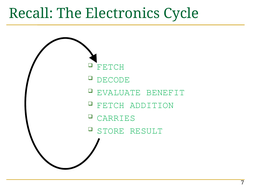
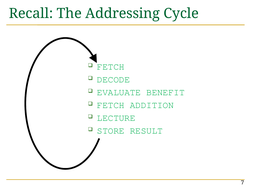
Electronics: Electronics -> Addressing (123, 13)
CARRIES: CARRIES -> LECTURE (116, 118)
